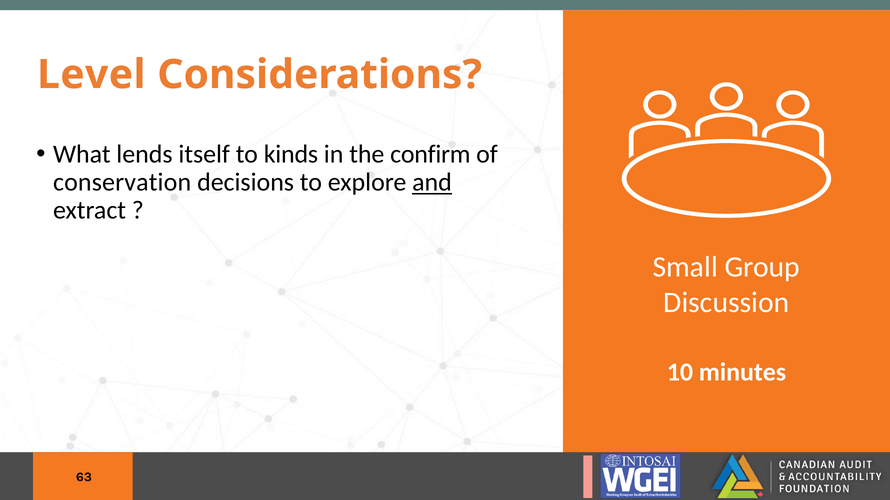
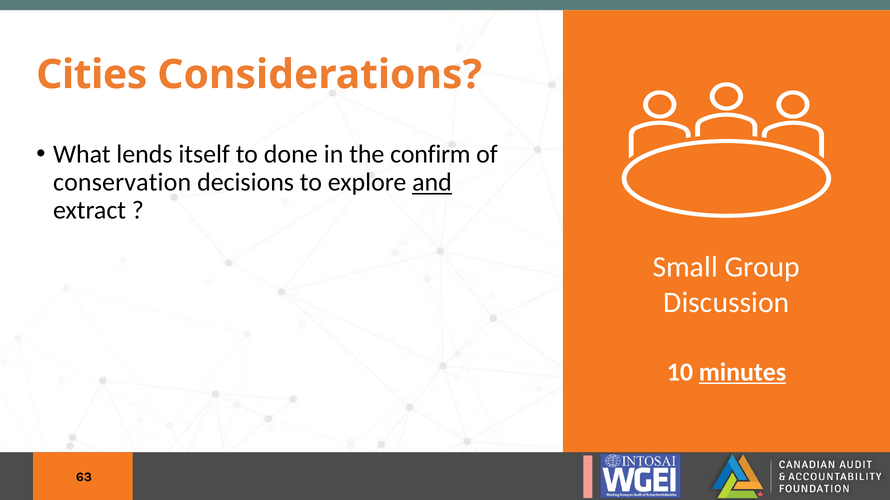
Level: Level -> Cities (92, 75)
kinds: kinds -> done (291, 155)
minutes underline: none -> present (742, 372)
